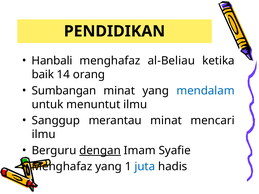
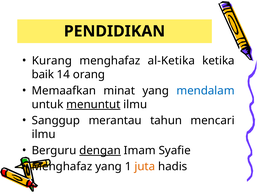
Hanbali: Hanbali -> Kurang (52, 61)
al-Beliau: al-Beliau -> al-Ketika (171, 61)
Sumbangan: Sumbangan -> Memaafkan (64, 91)
menuntut underline: none -> present (93, 105)
merantau minat: minat -> tahun (166, 121)
juta colour: blue -> orange (145, 167)
